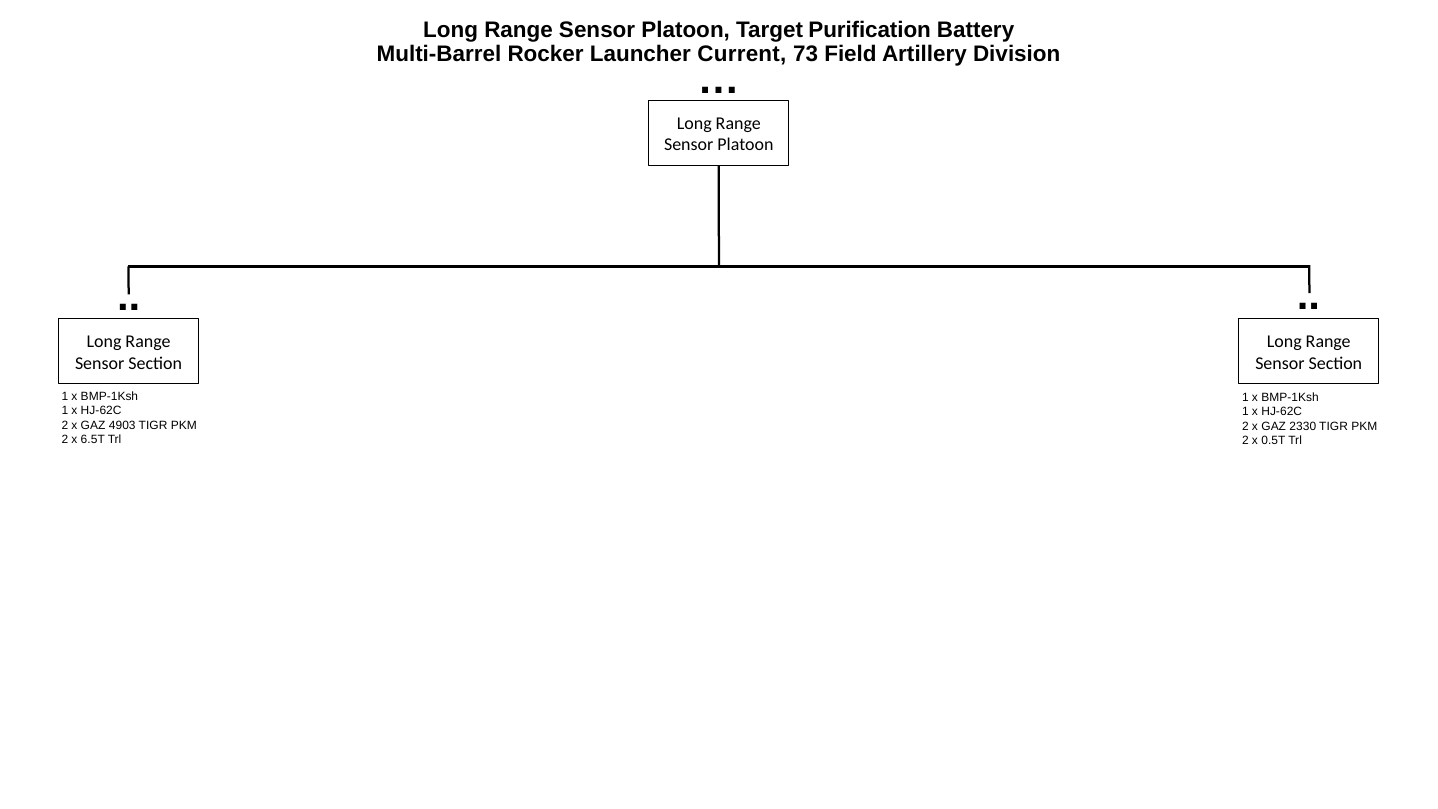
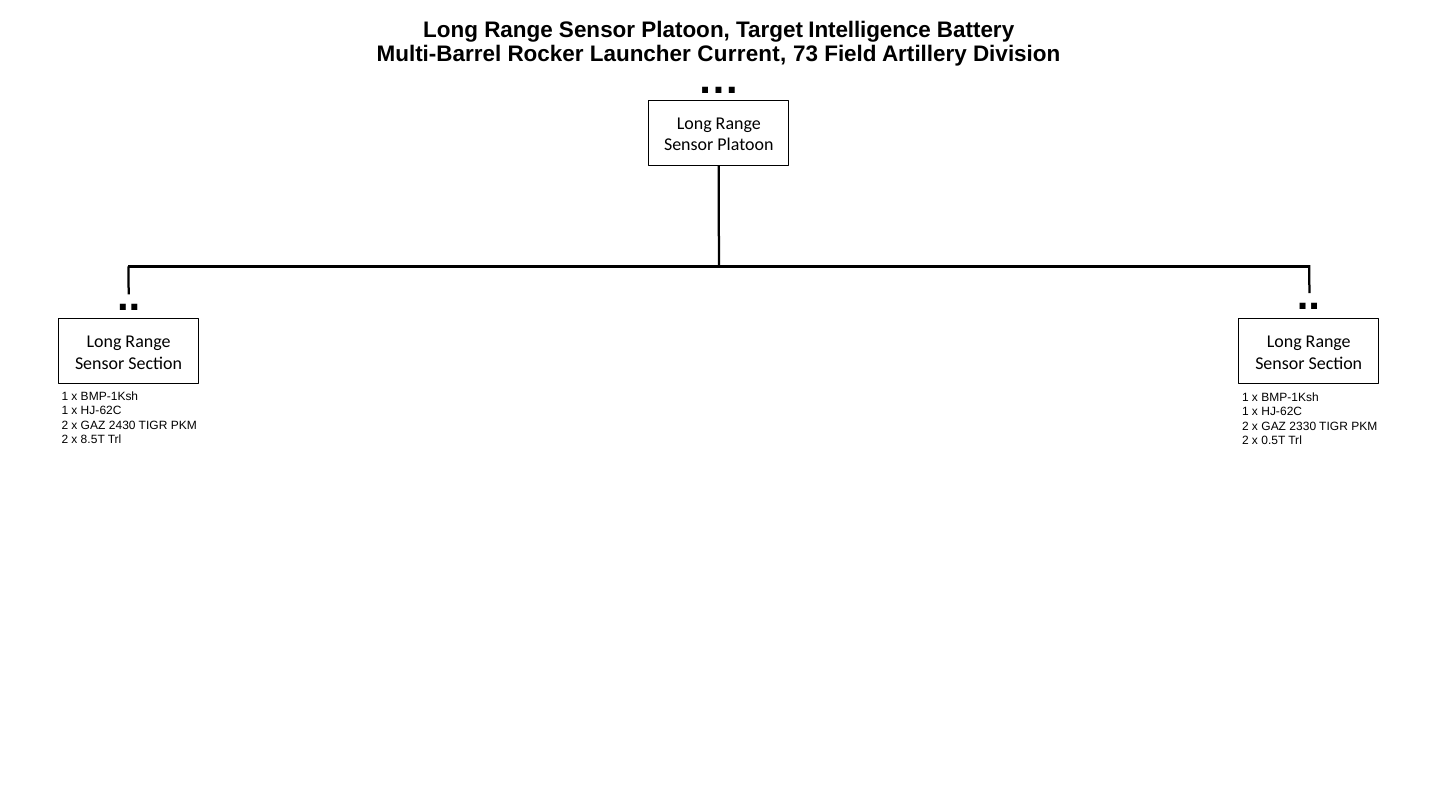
Purification: Purification -> Intelligence (870, 30)
4903: 4903 -> 2430 (122, 425)
6.5T: 6.5T -> 8.5T (93, 439)
